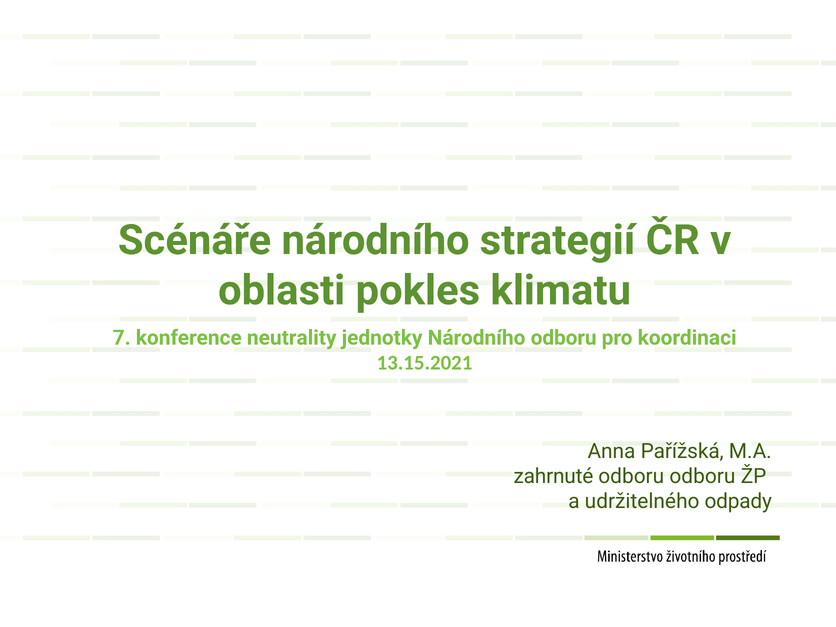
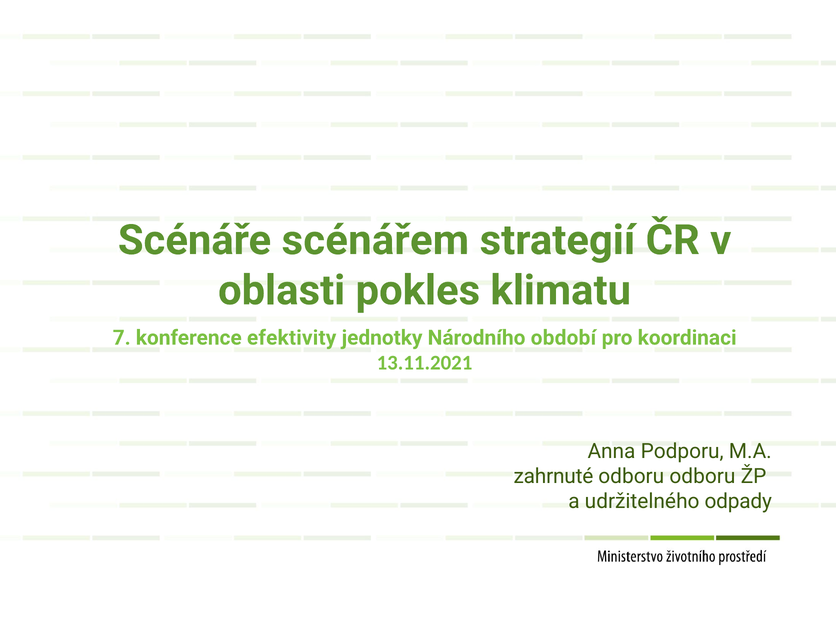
Scénáře národního: národního -> scénářem (375, 240)
neutrality: neutrality -> efektivity (292, 338)
Národního odboru: odboru -> období (563, 338)
13.15.2021: 13.15.2021 -> 13.11.2021 (425, 363)
Pařížská: Pařížská -> Podporu (682, 451)
